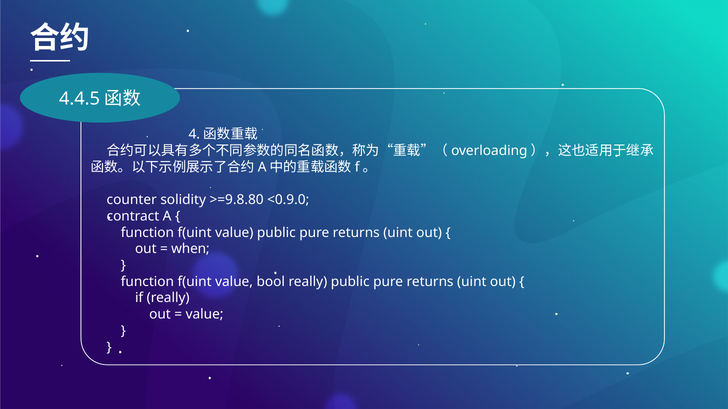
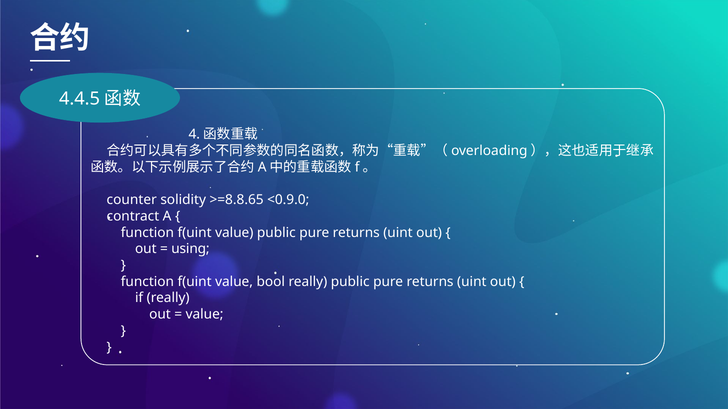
>=9.8.80: >=9.8.80 -> >=8.8.65 (237, 200)
when: when -> using (190, 249)
